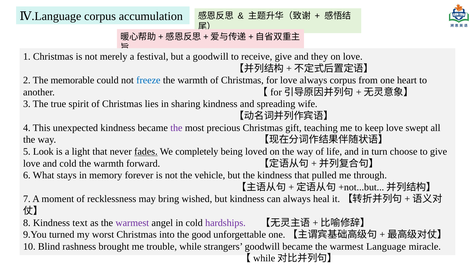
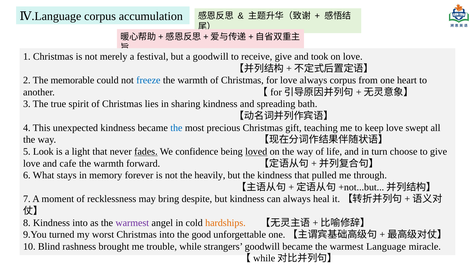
they: they -> took (320, 57)
wife: wife -> bath (308, 104)
the colour: purple -> blue (176, 128)
completely: completely -> confidence (197, 152)
loved underline: none -> present (256, 152)
and cold: cold -> cafe (68, 164)
vehicle: vehicle -> heavily (210, 175)
wished: wished -> despite (197, 199)
Kindness text: text -> into (80, 223)
hardships colour: purple -> orange (225, 223)
